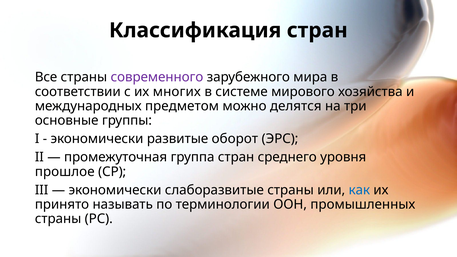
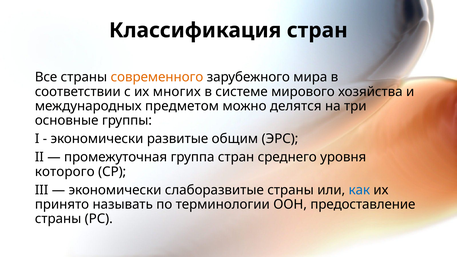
современного colour: purple -> orange (157, 77)
оборот: оборот -> общим (235, 139)
прошлое: прошлое -> которого (65, 172)
промышленных: промышленных -> предоставление (363, 204)
